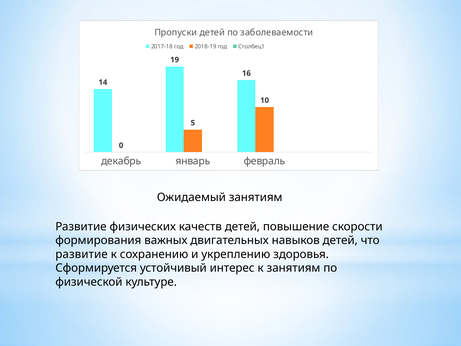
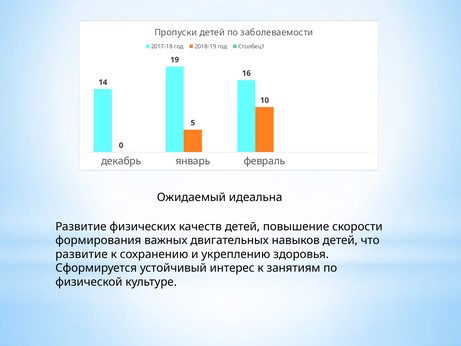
Ожидаемый занятиям: занятиям -> идеальна (256, 197)
